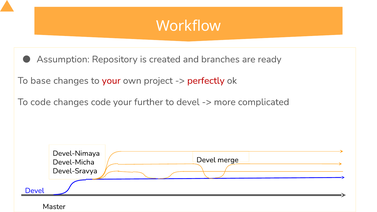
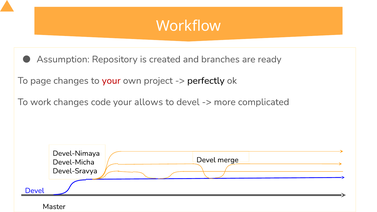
base: base -> page (41, 81)
perfectly colour: red -> black (206, 81)
To code: code -> work (41, 102)
further: further -> allows (149, 102)
